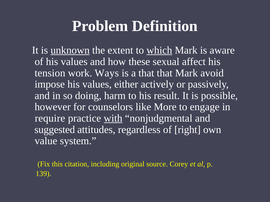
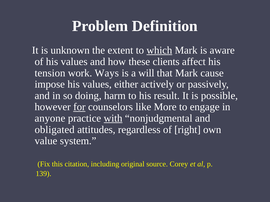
unknown underline: present -> none (70, 50)
sexual: sexual -> clients (166, 62)
a that: that -> will (146, 73)
avoid: avoid -> cause (212, 73)
for underline: none -> present (79, 107)
require: require -> anyone (50, 119)
suggested: suggested -> obligated (55, 130)
